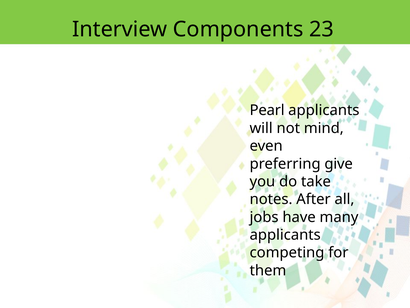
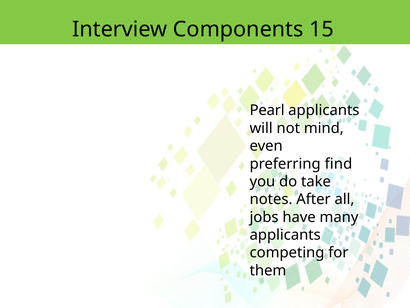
23: 23 -> 15 (321, 29)
give: give -> find (338, 164)
